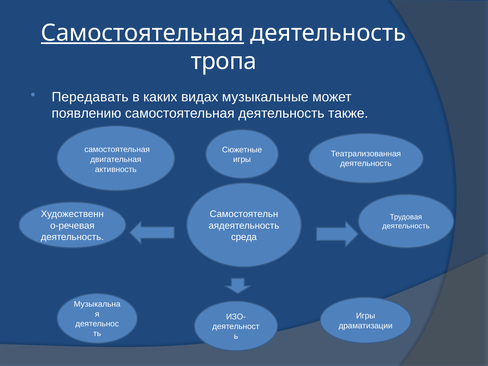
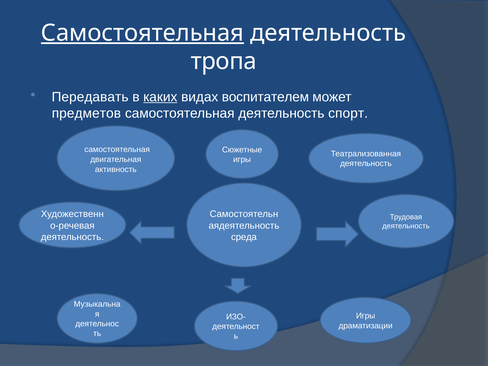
каких underline: none -> present (160, 97)
музыкальные: музыкальные -> воспитателем (265, 97)
появлению: появлению -> предметов (86, 113)
также: также -> спорт (348, 113)
